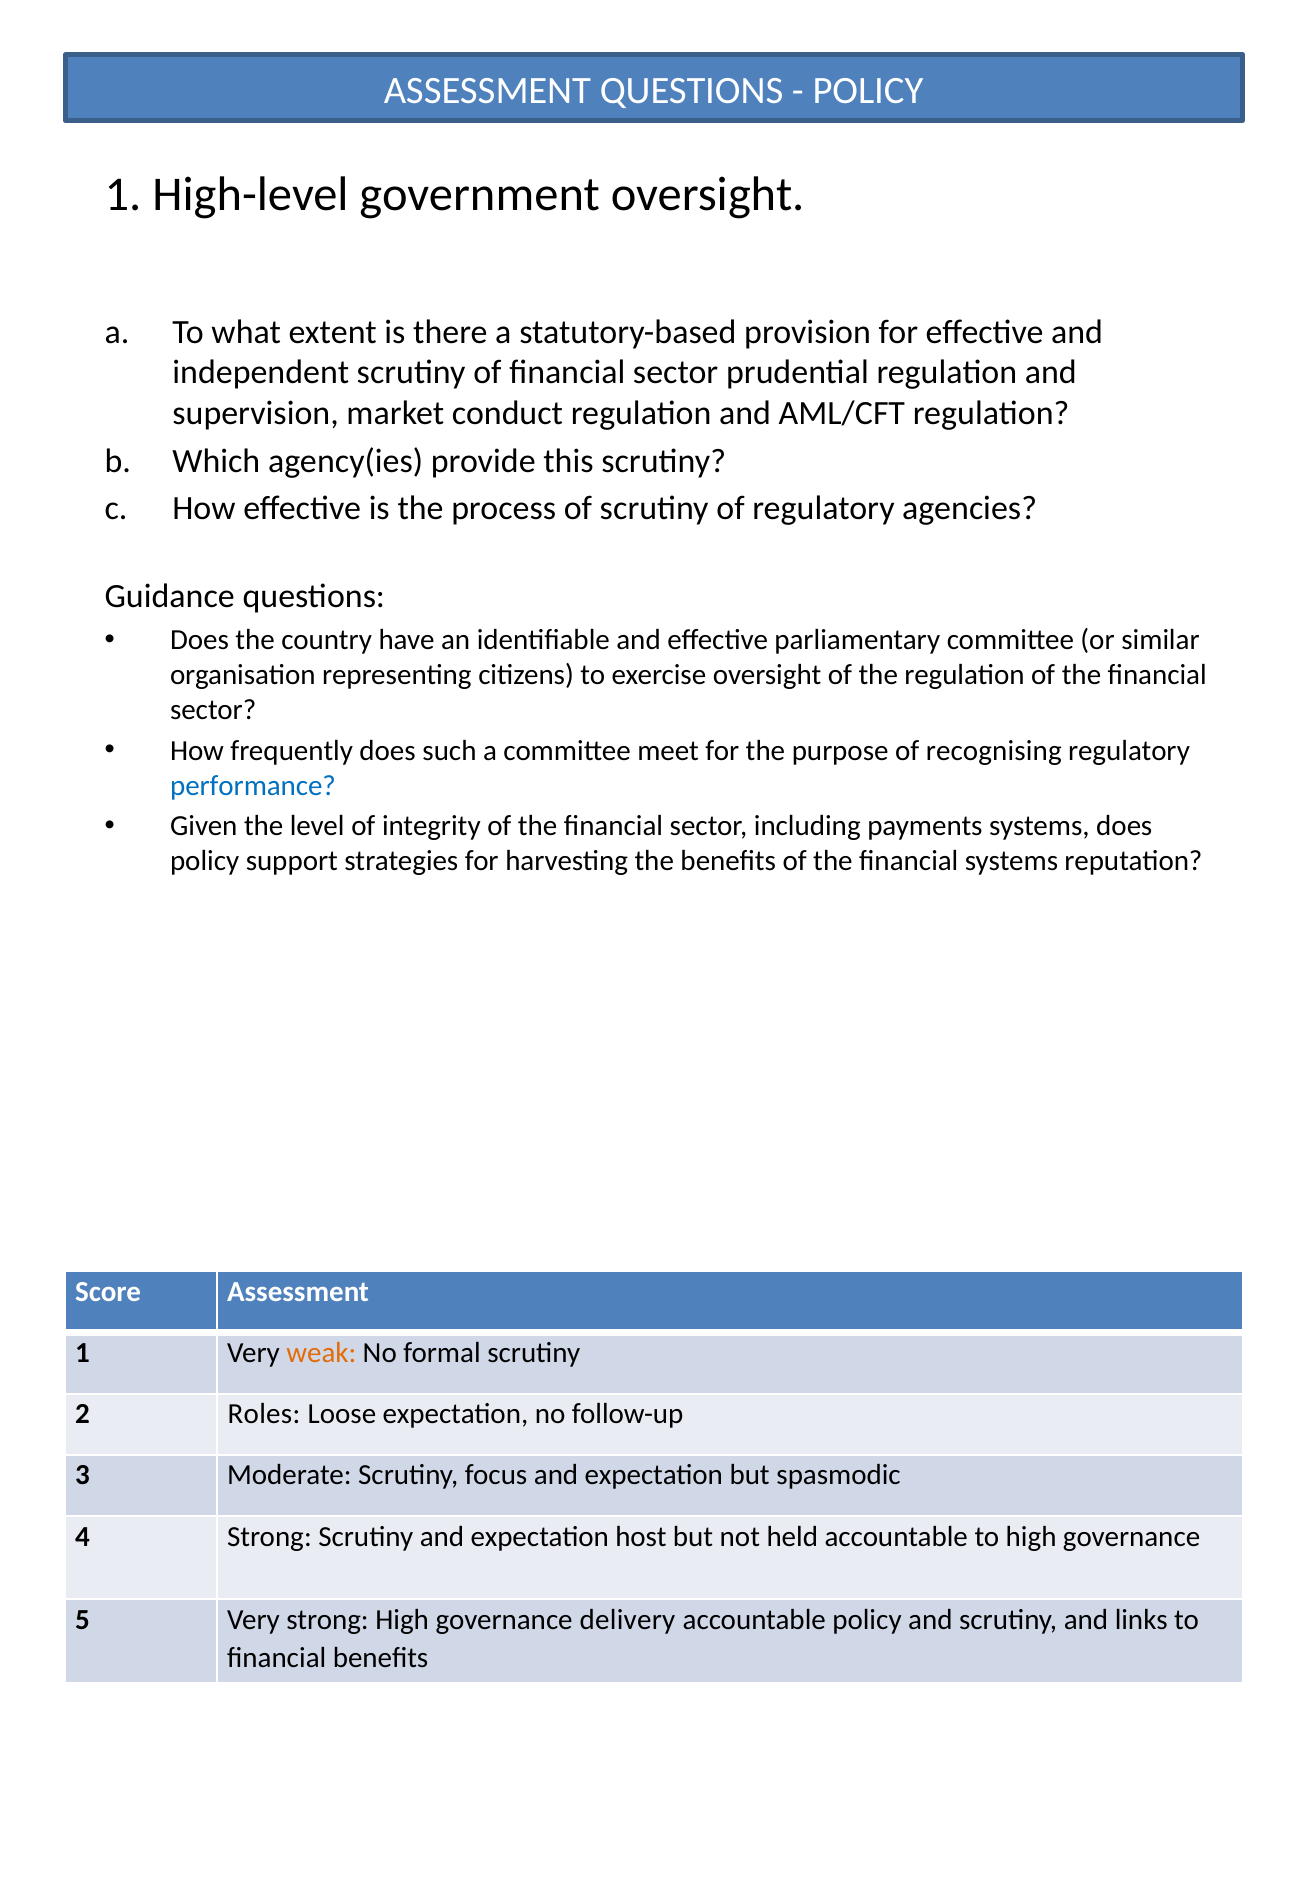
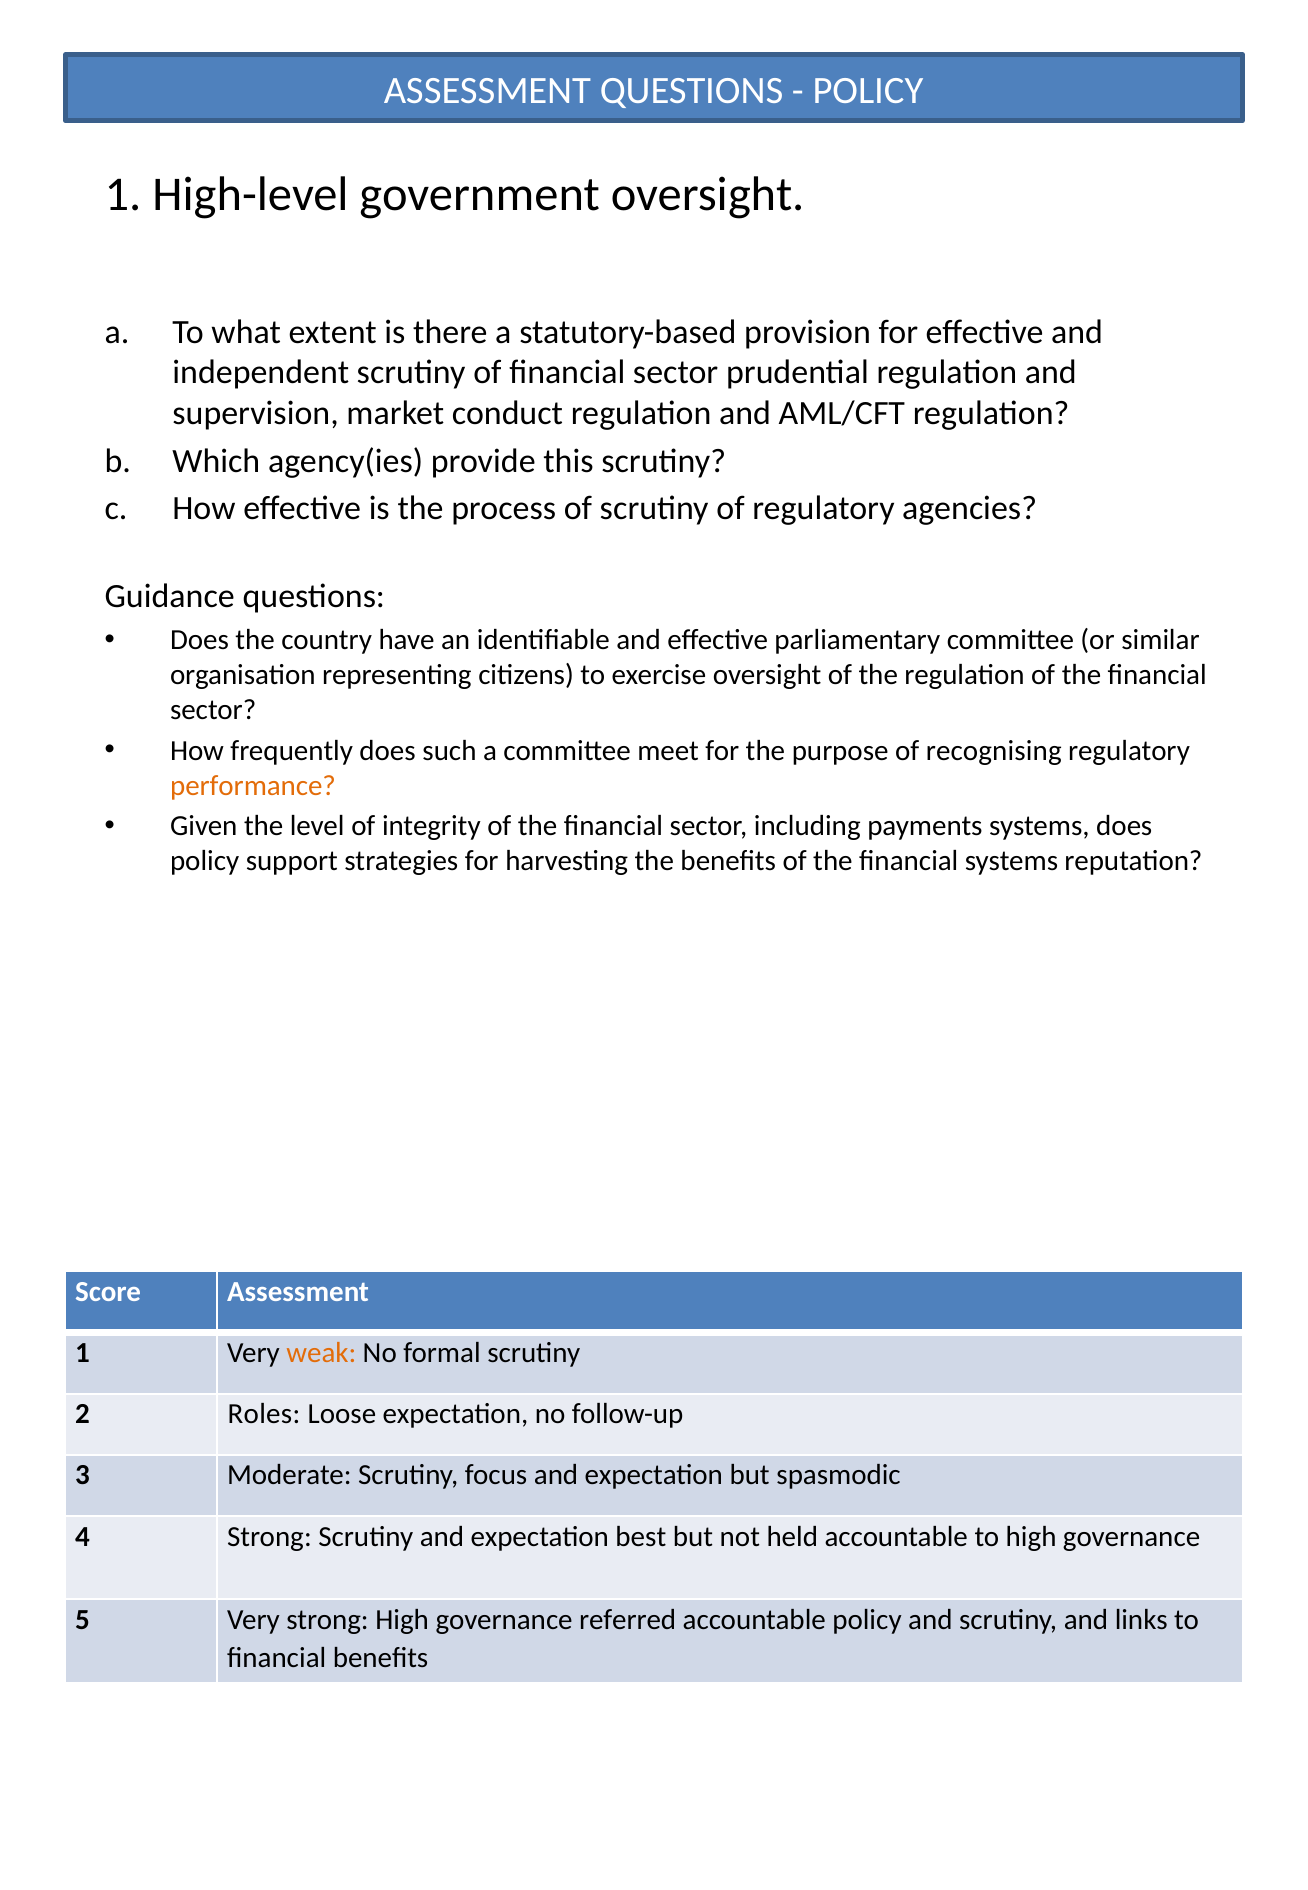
performance colour: blue -> orange (253, 785)
host: host -> best (641, 1536)
delivery: delivery -> referred (628, 1619)
